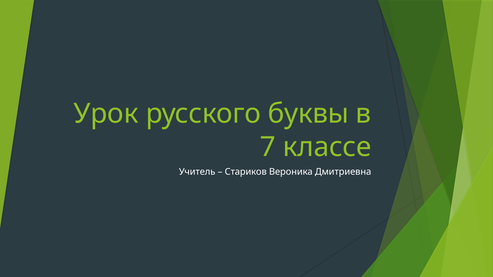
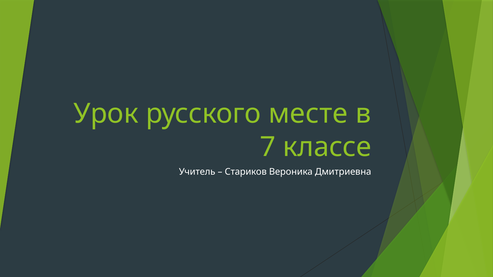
буквы: буквы -> месте (308, 114)
